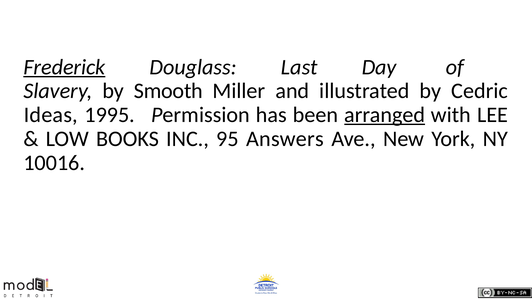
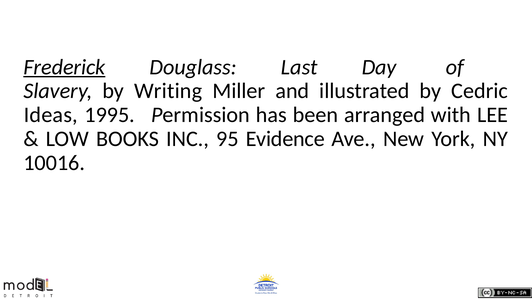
Smooth: Smooth -> Writing (168, 91)
arranged underline: present -> none (385, 115)
Answers: Answers -> Evidence (285, 139)
